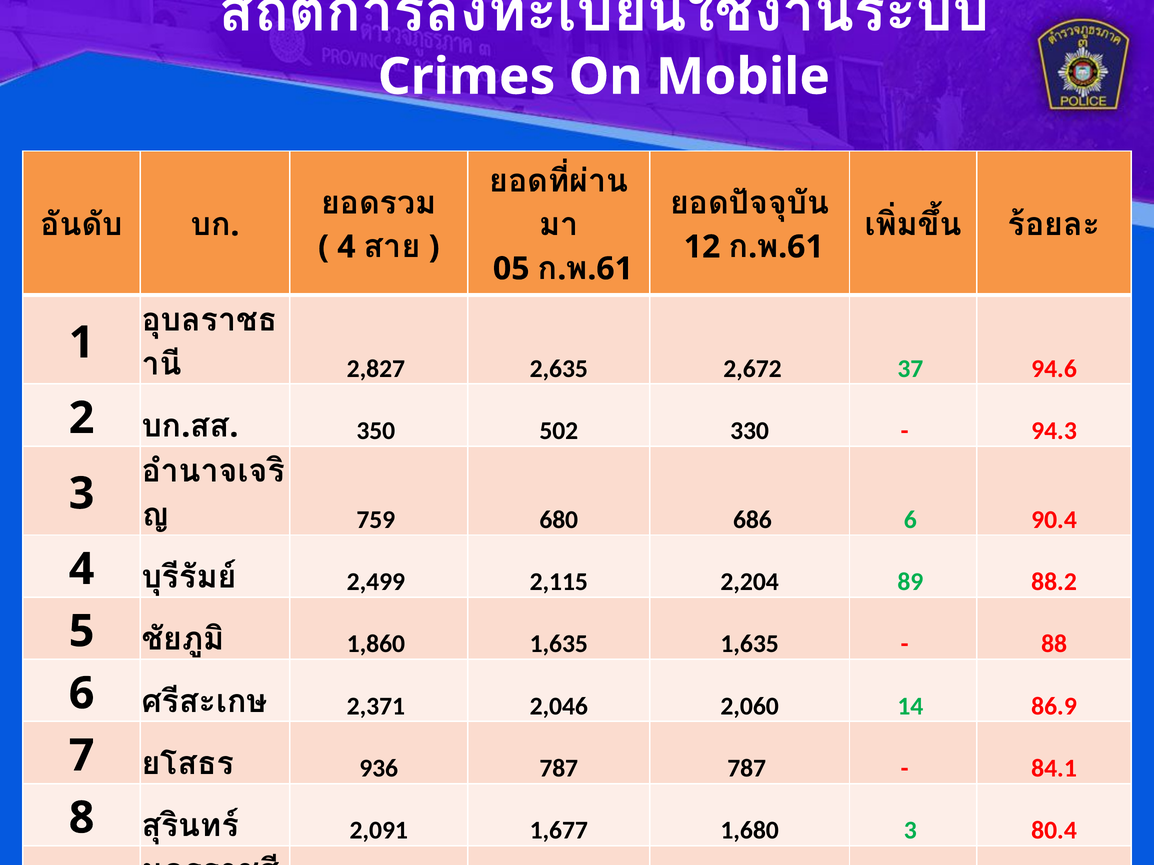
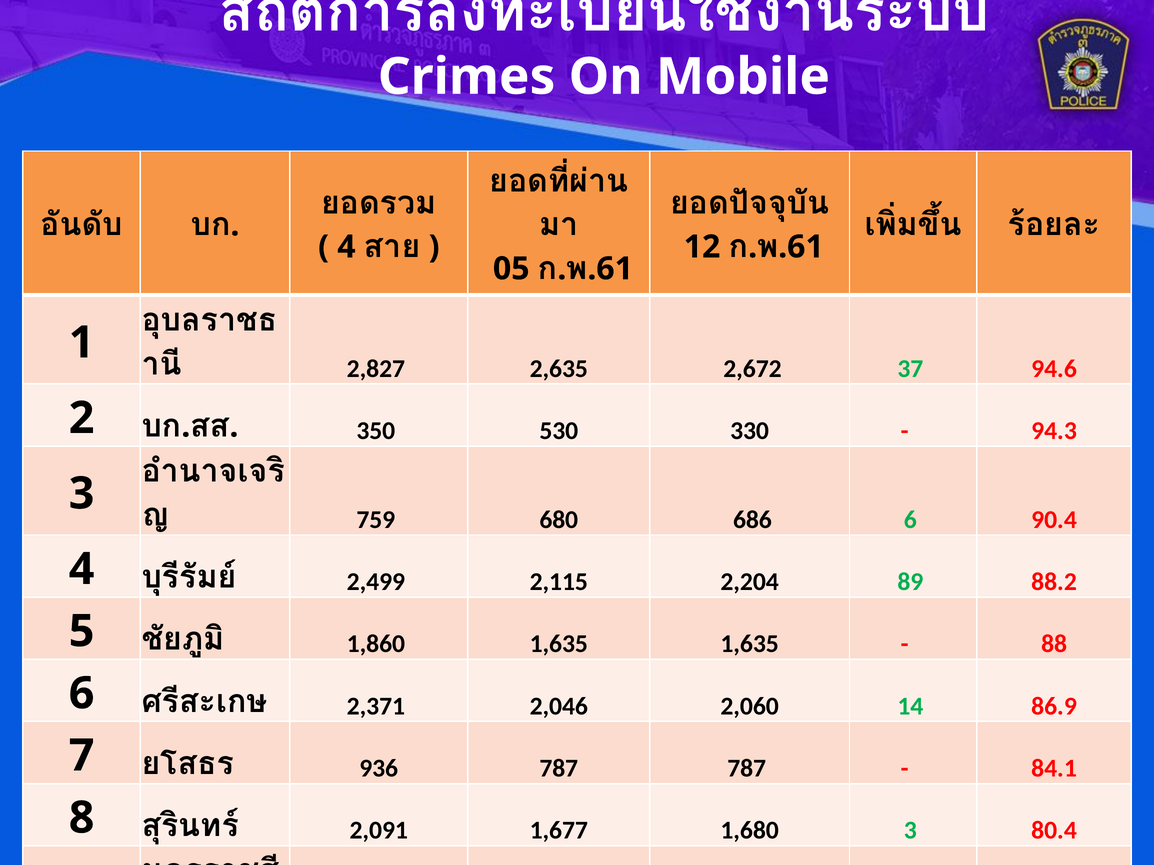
502: 502 -> 530 (559, 431)
